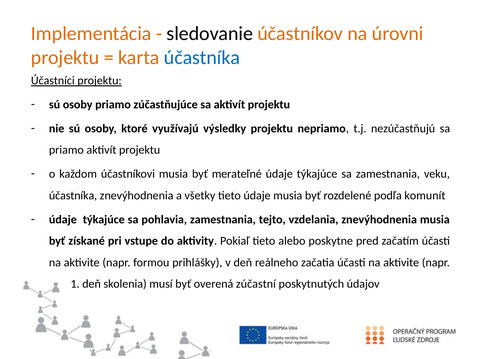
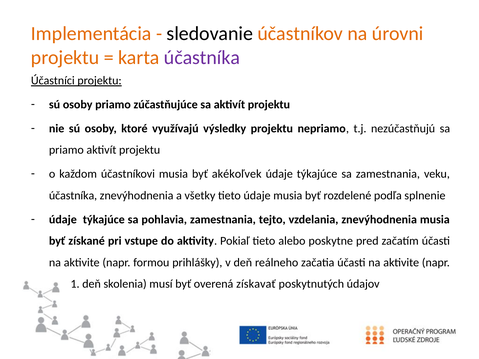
účastníka colour: blue -> purple (202, 58)
merateľné: merateľné -> akékoľvek (237, 174)
komunít: komunít -> splnenie (425, 196)
zúčastní: zúčastní -> získavať (256, 284)
